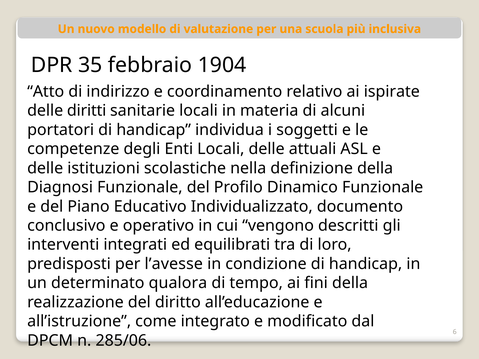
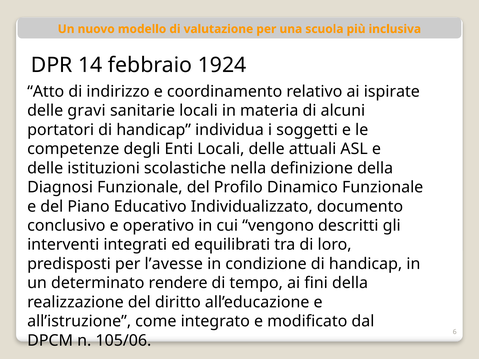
35: 35 -> 14 (90, 65)
1904: 1904 -> 1924 (222, 65)
diritti: diritti -> gravi (87, 111)
qualora: qualora -> rendere (178, 283)
285/06: 285/06 -> 105/06 (123, 341)
